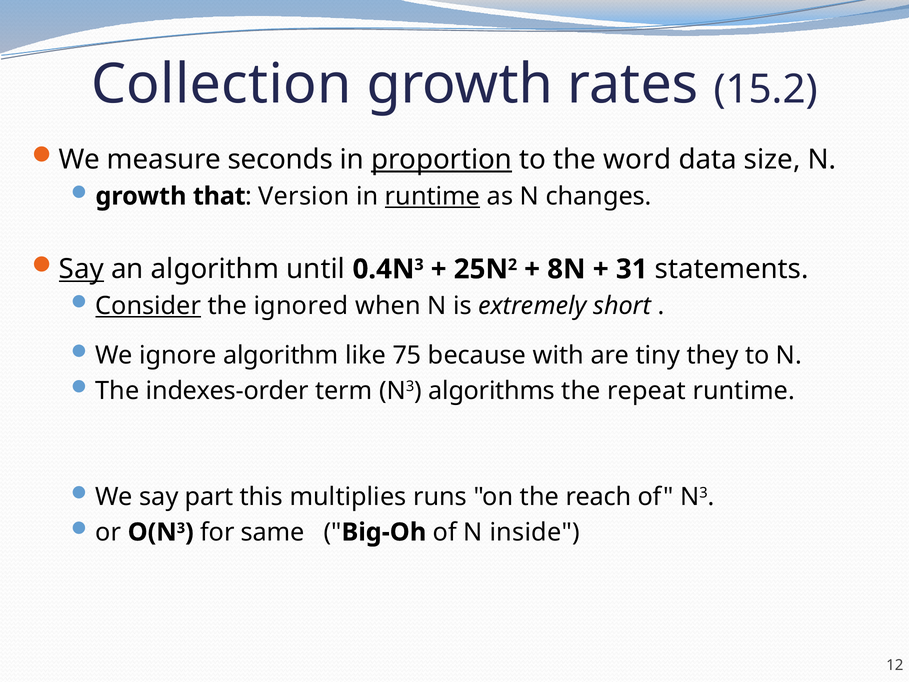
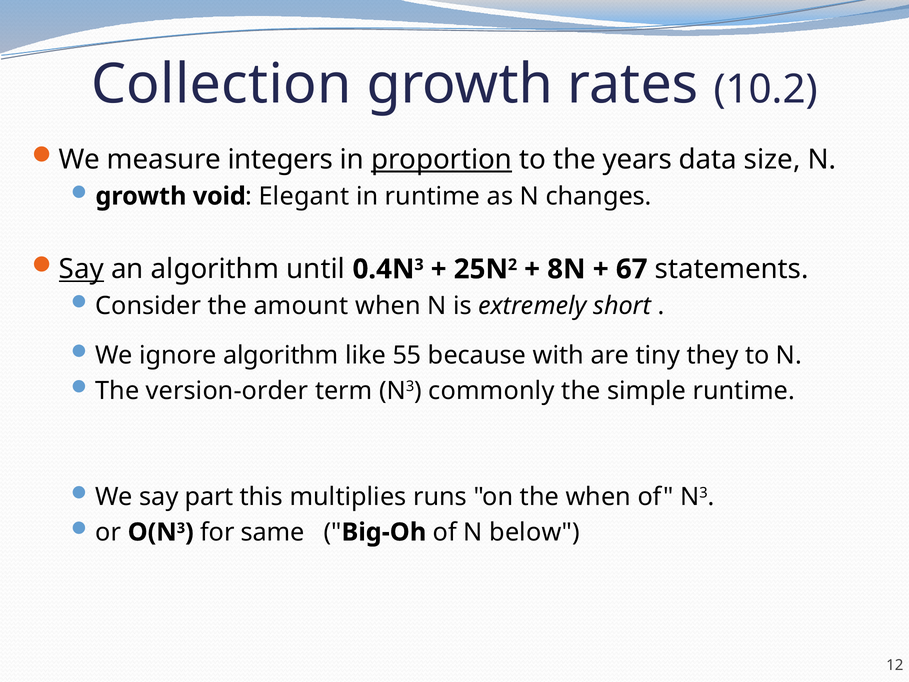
15.2: 15.2 -> 10.2 (766, 89)
seconds: seconds -> integers (280, 160)
word: word -> years (637, 160)
that: that -> void (219, 196)
Version: Version -> Elegant (304, 196)
runtime underline: present -> none (433, 196)
31: 31 -> 67 (632, 269)
Consider underline: present -> none (148, 306)
ignored: ignored -> amount (301, 306)
75: 75 -> 55 (407, 355)
indexes-order: indexes-order -> version-order (227, 391)
algorithms: algorithms -> commonly (491, 391)
repeat: repeat -> simple (647, 391)
the reach: reach -> when (598, 497)
inside: inside -> below (535, 532)
